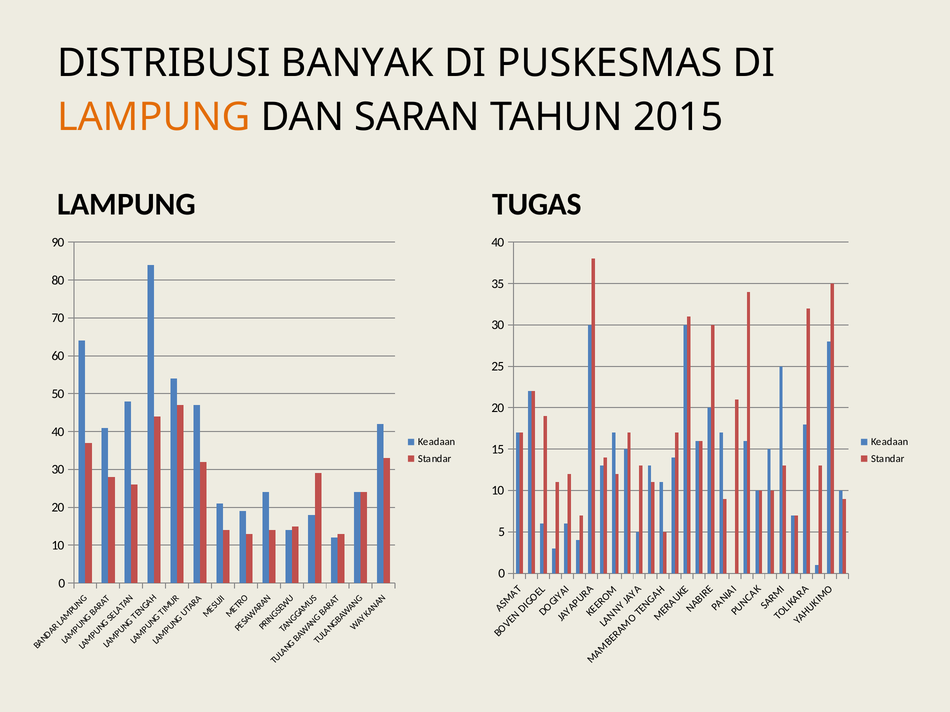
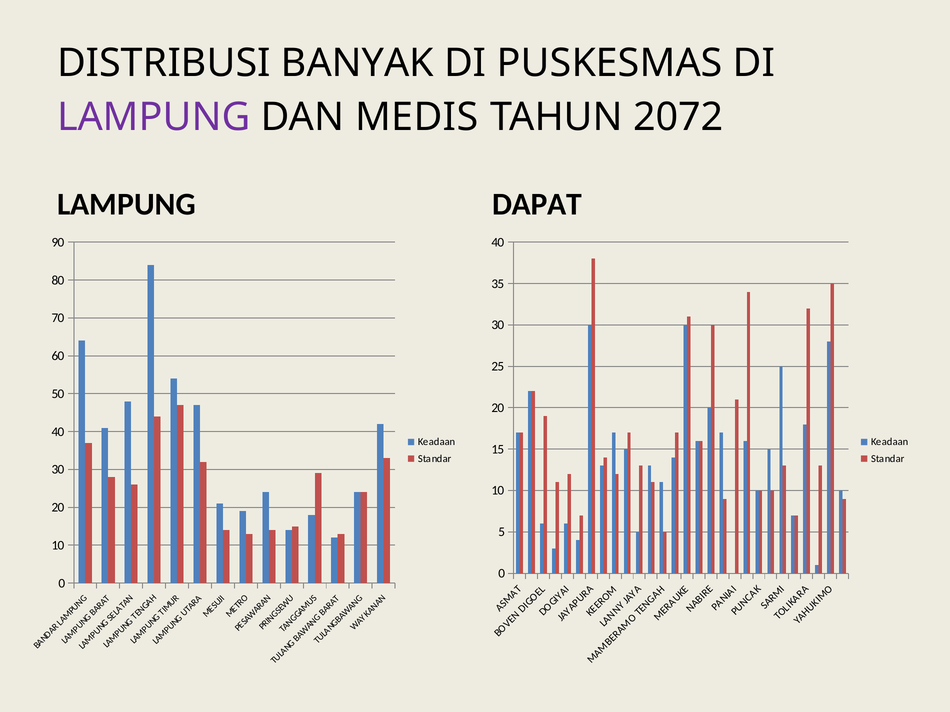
LAMPUNG colour: orange -> purple (154, 117)
SARAN: SARAN -> MEDIS (417, 117)
2015: 2015 -> 2072 (678, 117)
TUGAS: TUGAS -> DAPAT (537, 204)
